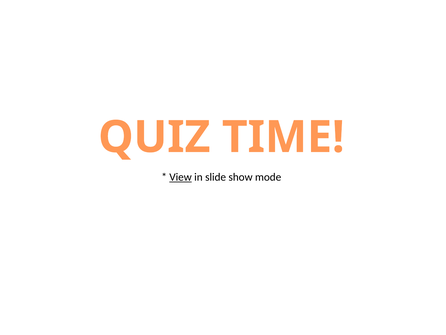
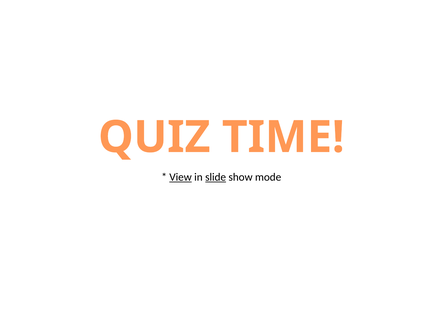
slide underline: none -> present (216, 177)
